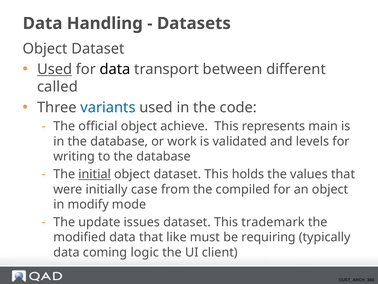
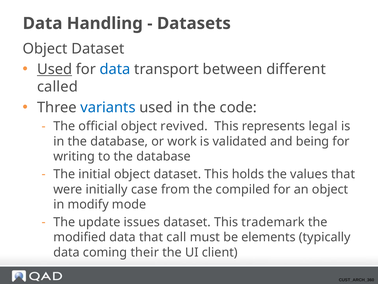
data colour: black -> blue (115, 69)
achieve: achieve -> revived (184, 126)
main: main -> legal (323, 126)
levels: levels -> being (313, 141)
initial underline: present -> none (95, 174)
like: like -> call (176, 237)
requiring: requiring -> elements (269, 237)
logic: logic -> their (145, 252)
